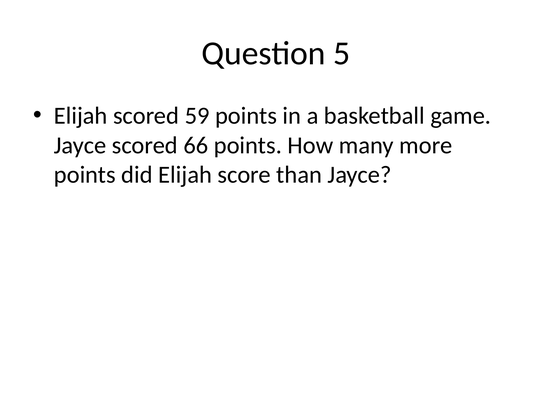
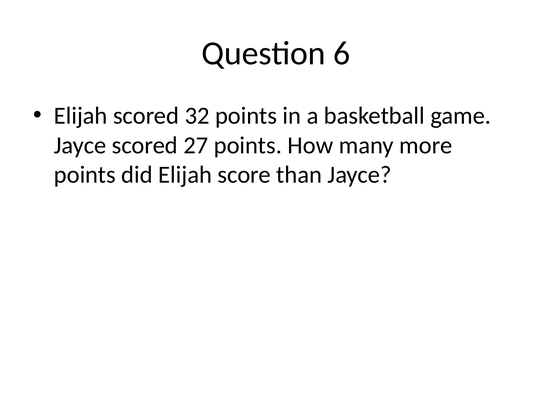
5: 5 -> 6 (342, 53)
59: 59 -> 32 (197, 116)
66: 66 -> 27 (196, 145)
